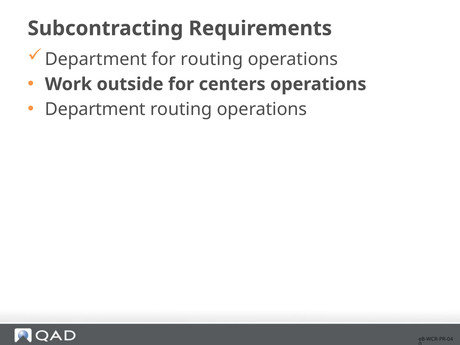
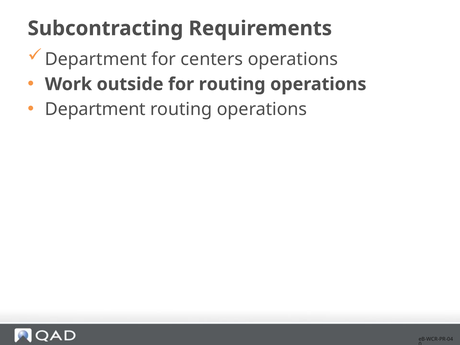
for routing: routing -> centers (212, 59)
for centers: centers -> routing (232, 84)
